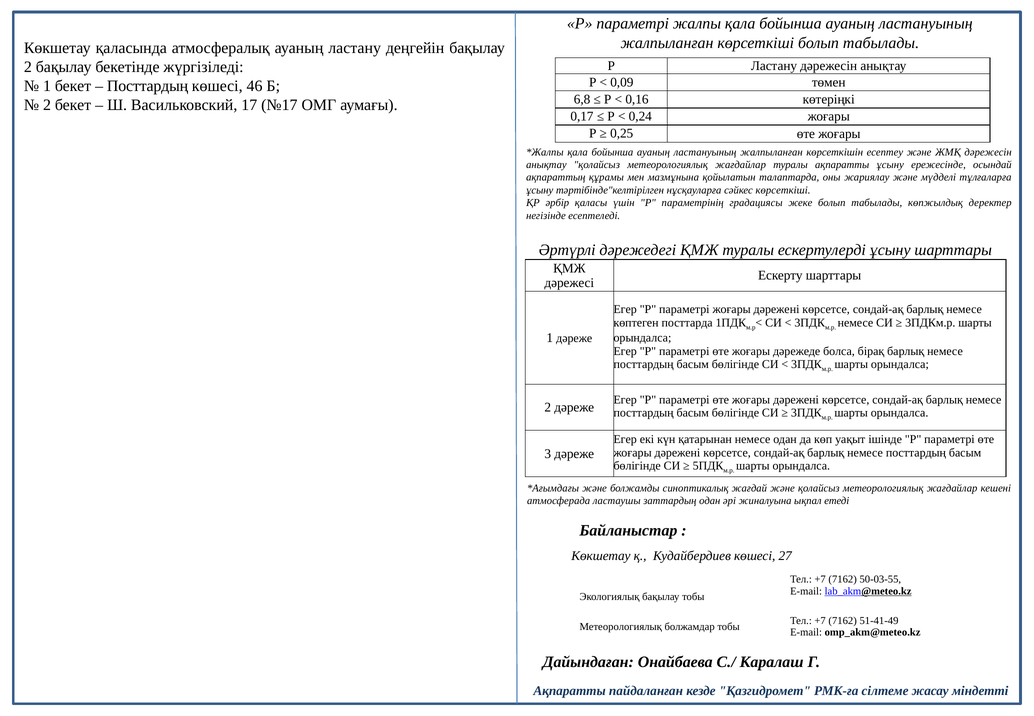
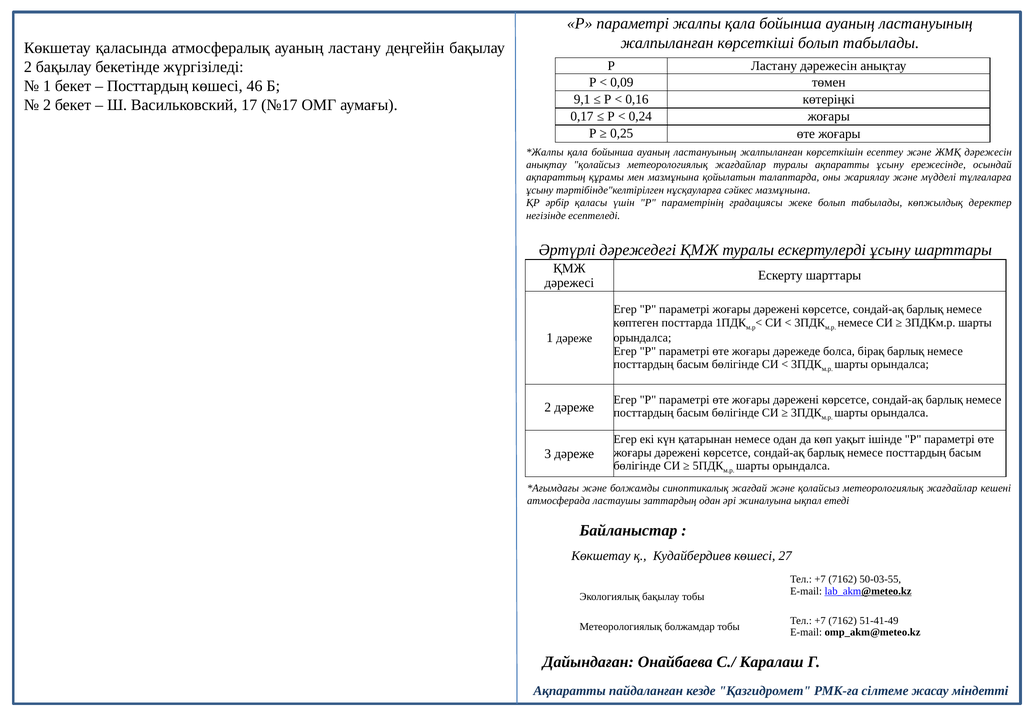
6,8: 6,8 -> 9,1 (582, 99)
сәйкес көрсеткіші: көрсеткіші -> мазмұнына (783, 190)
